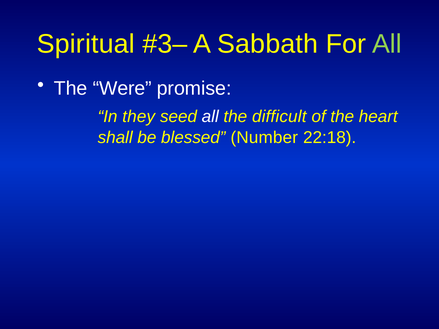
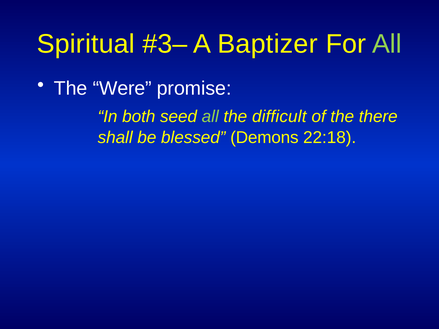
Sabbath: Sabbath -> Baptizer (268, 44)
they: they -> both (139, 117)
all colour: white -> light green (210, 117)
heart: heart -> there (378, 117)
Number: Number -> Demons (264, 138)
